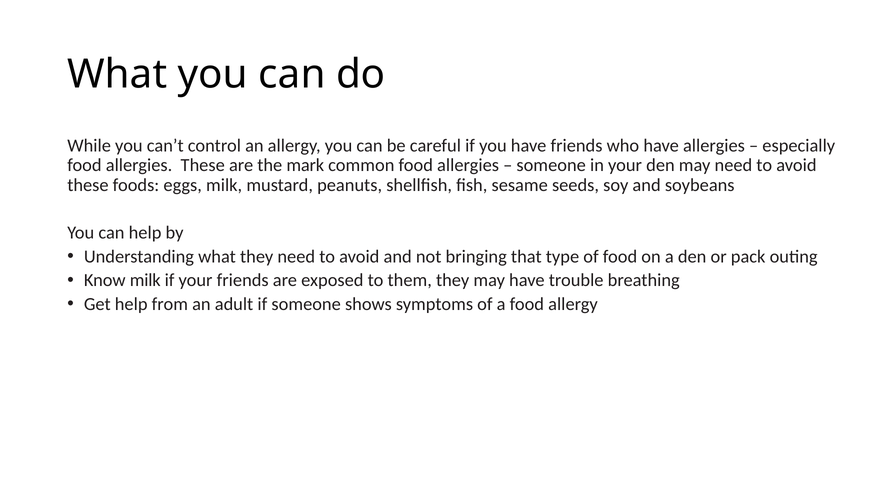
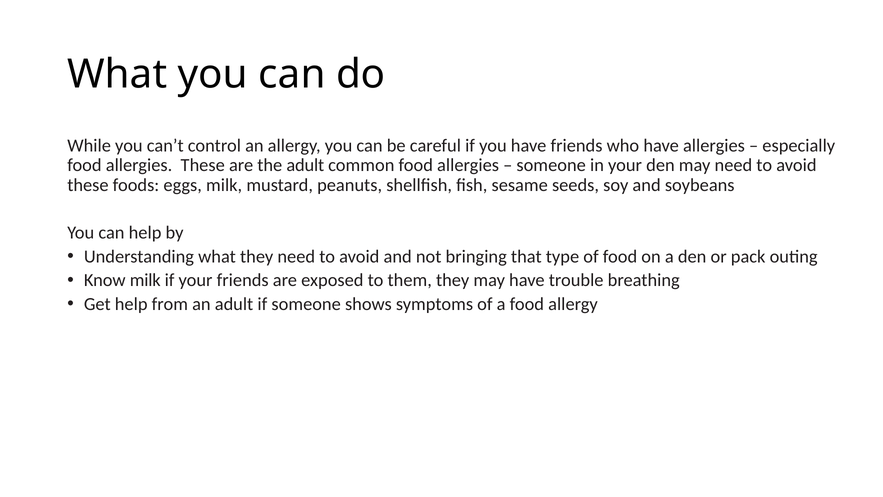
the mark: mark -> adult (305, 165)
